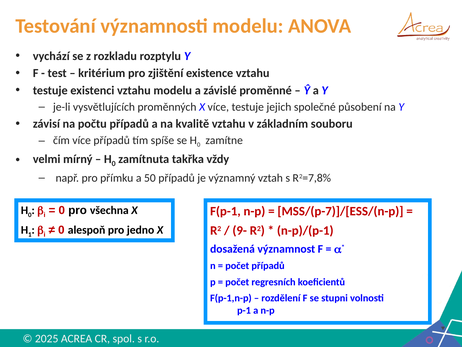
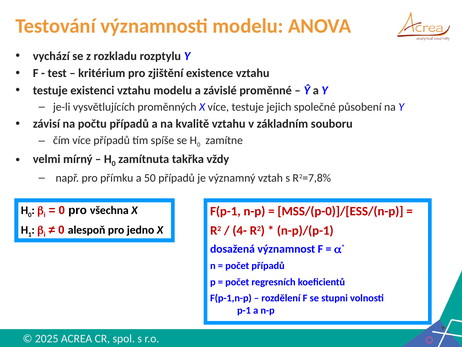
MSS/(p-7)]/[ESS/(n-p: MSS/(p-7)]/[ESS/(n-p -> MSS/(p-0)]/[ESS/(n-p (340, 211)
9-: 9- -> 4- (240, 230)
